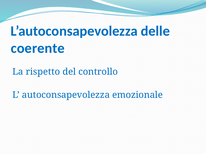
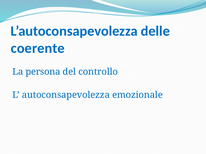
rispetto: rispetto -> persona (43, 72)
